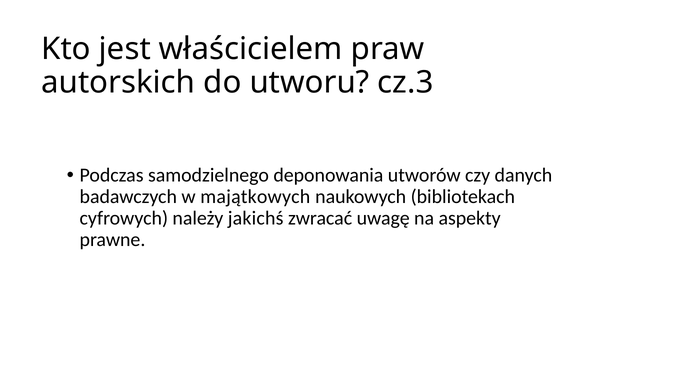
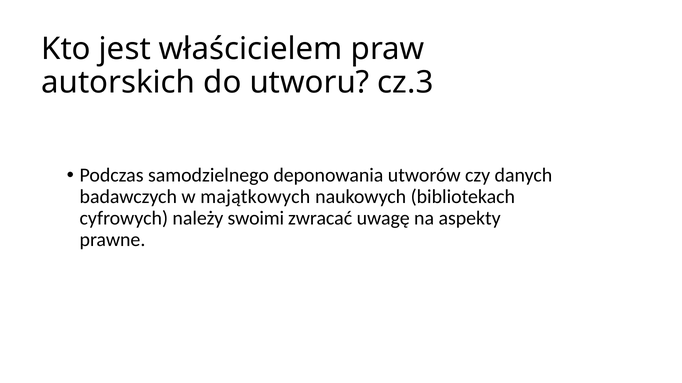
jakichś: jakichś -> swoimi (256, 219)
